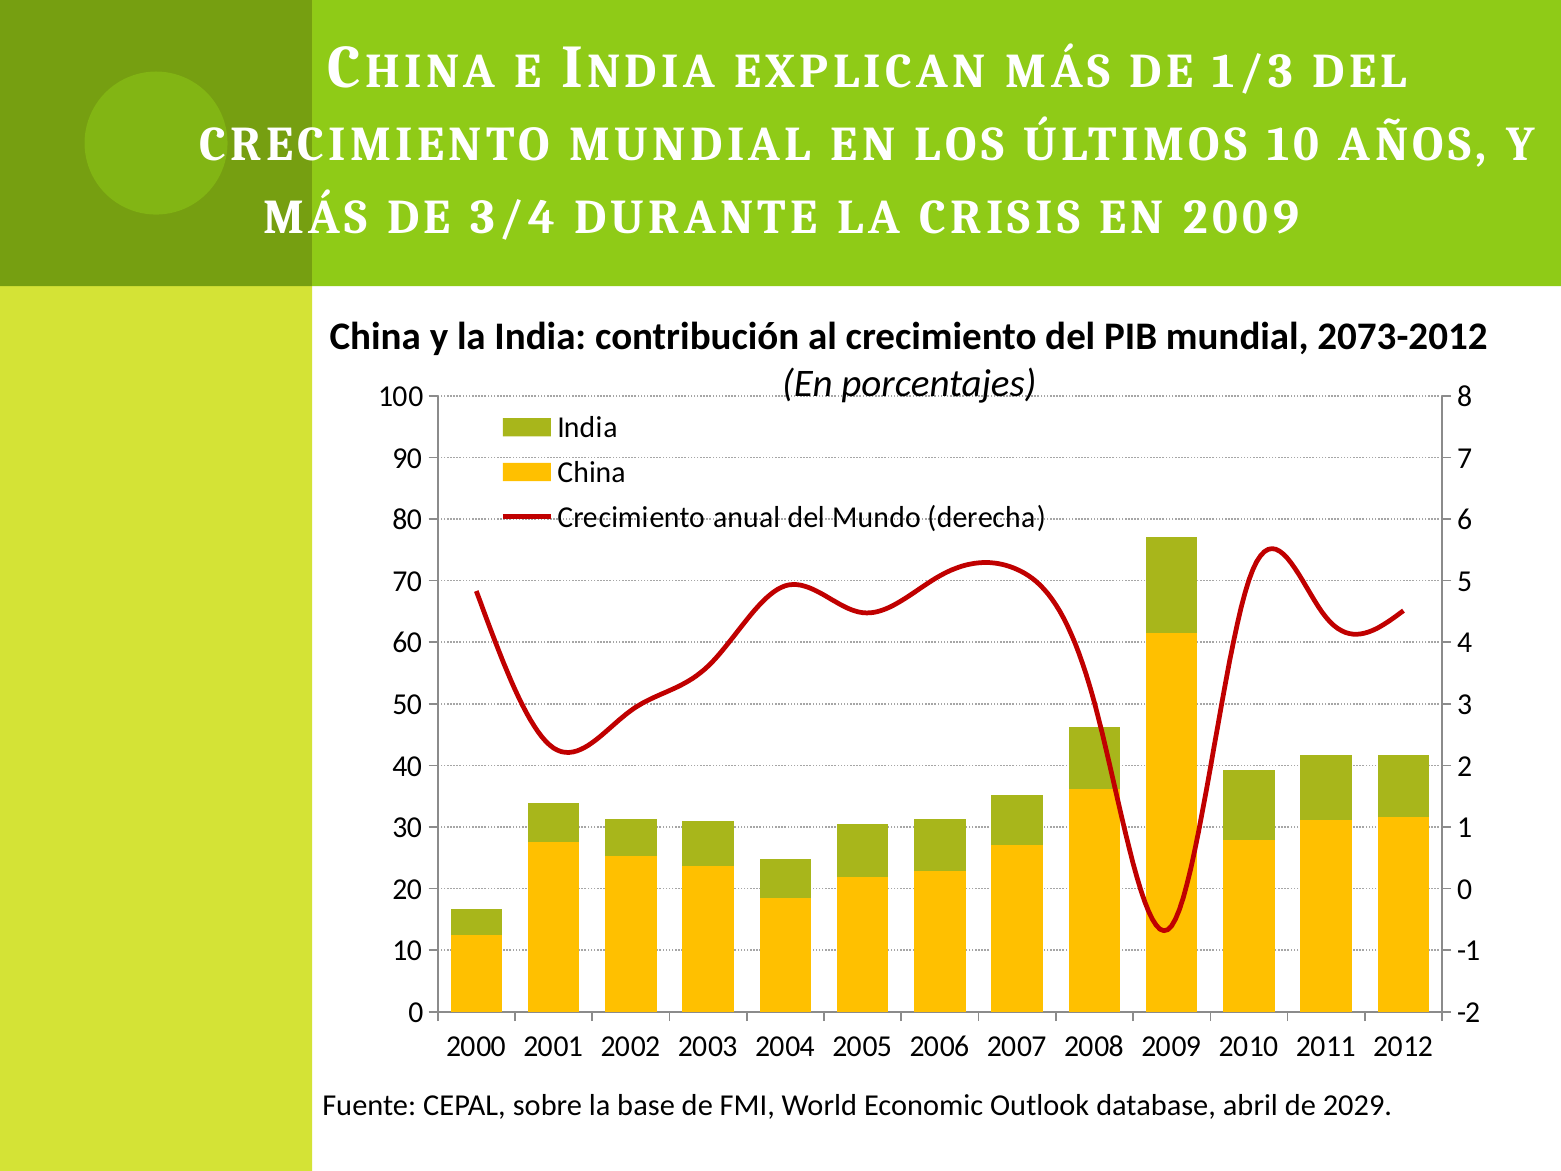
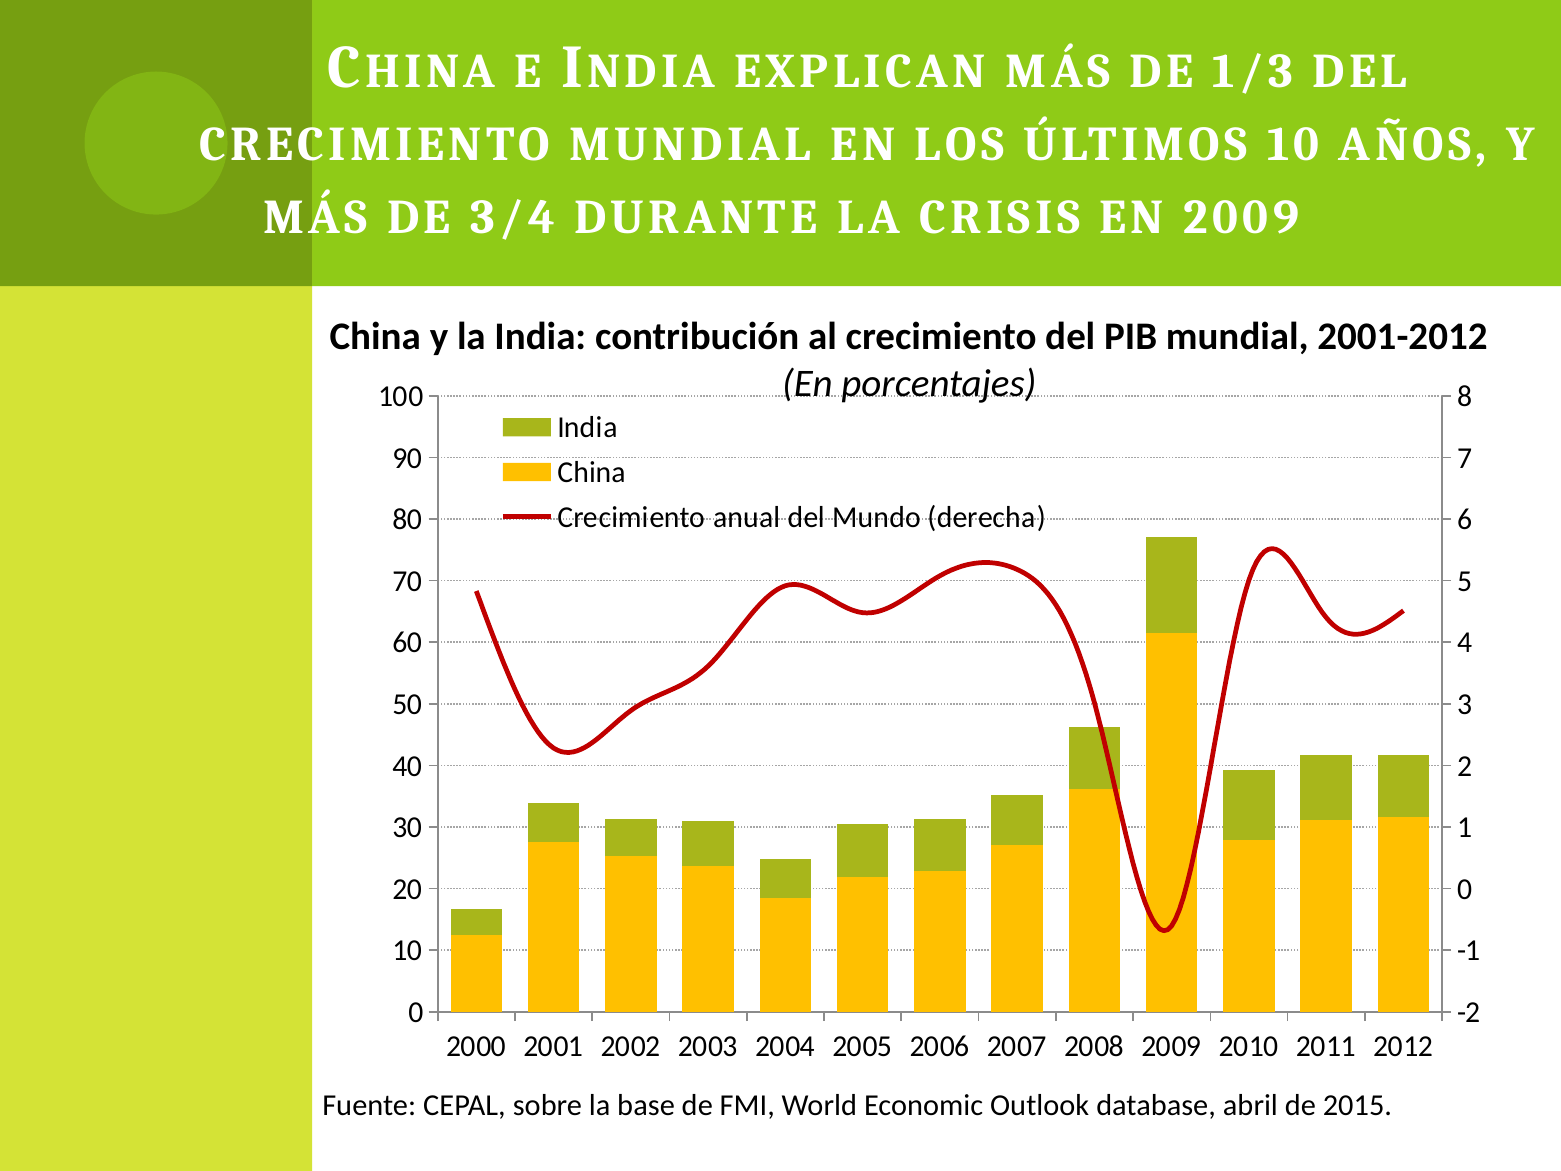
2073-2012: 2073-2012 -> 2001-2012 (1402, 336)
2029: 2029 -> 2015 (1357, 1105)
